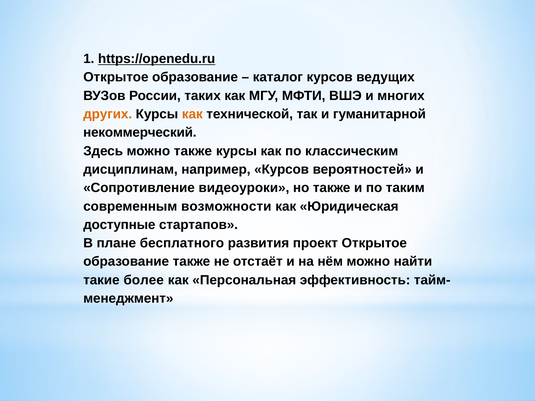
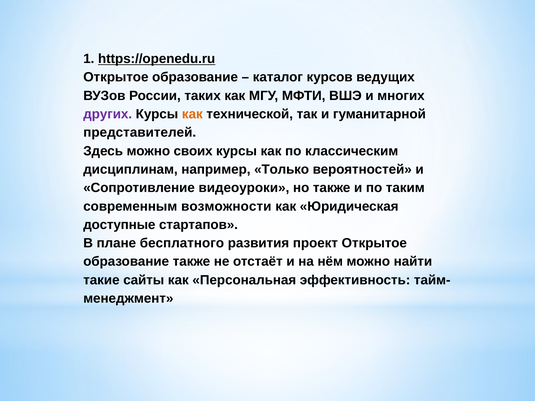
других colour: orange -> purple (108, 114)
некоммерческий: некоммерческий -> представителей (140, 133)
можно также: также -> своих (193, 151)
например Курсов: Курсов -> Только (282, 169)
более: более -> сайты (144, 280)
